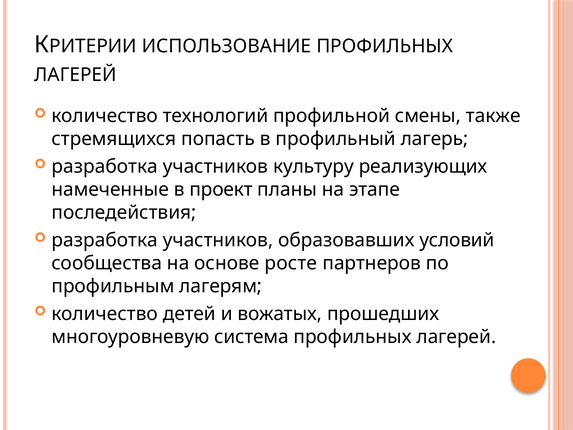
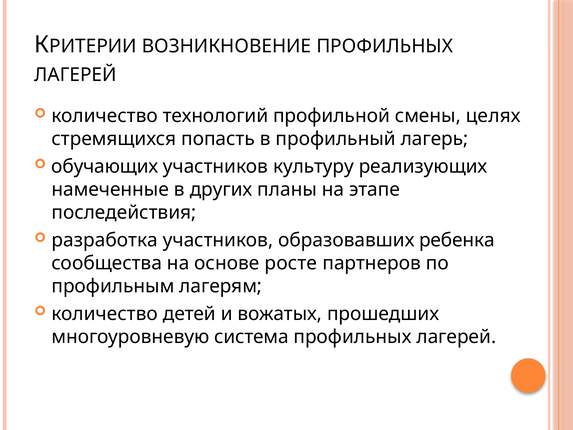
ИСПОЛЬЗОВАНИЕ: ИСПОЛЬЗОВАНИЕ -> ВОЗНИКНОВЕНИЕ (227, 46)
также: также -> целях (493, 116)
разработка: разработка -> обучающих (105, 167)
проект: проект -> других (221, 189)
условий: условий -> ребенка (457, 240)
